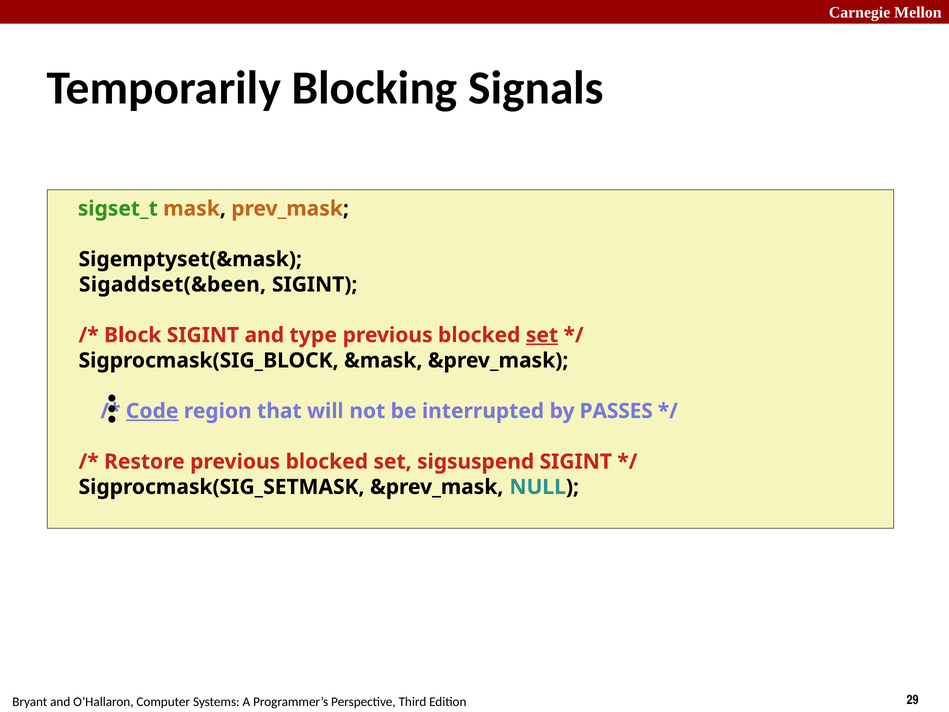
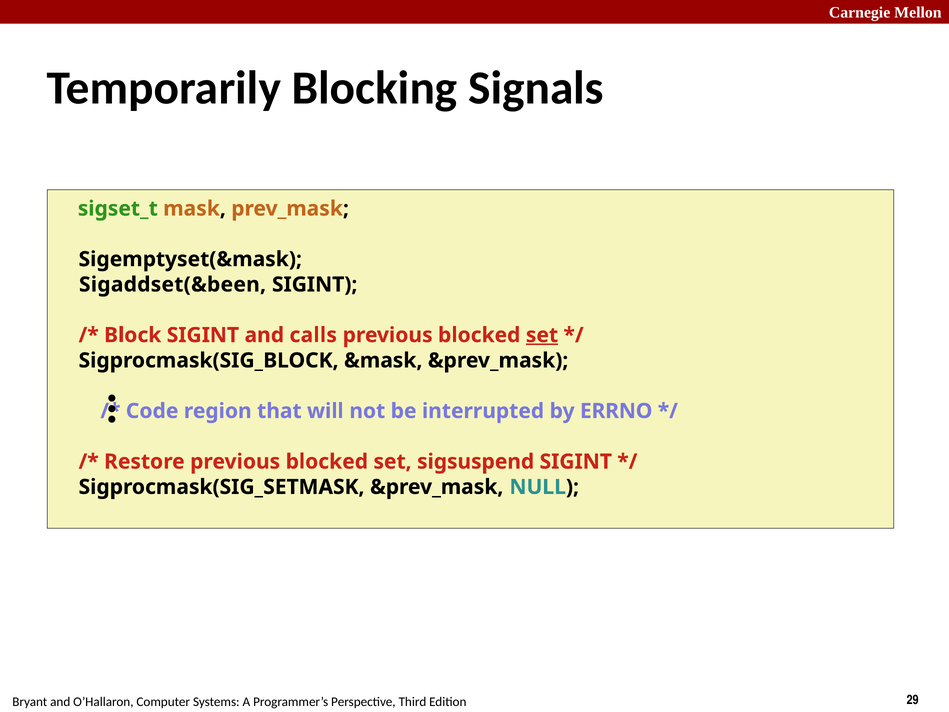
type: type -> calls (313, 335)
Code underline: present -> none (152, 411)
PASSES: PASSES -> ERRNO (616, 411)
